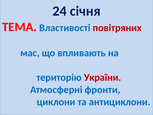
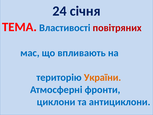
України colour: red -> orange (103, 77)
